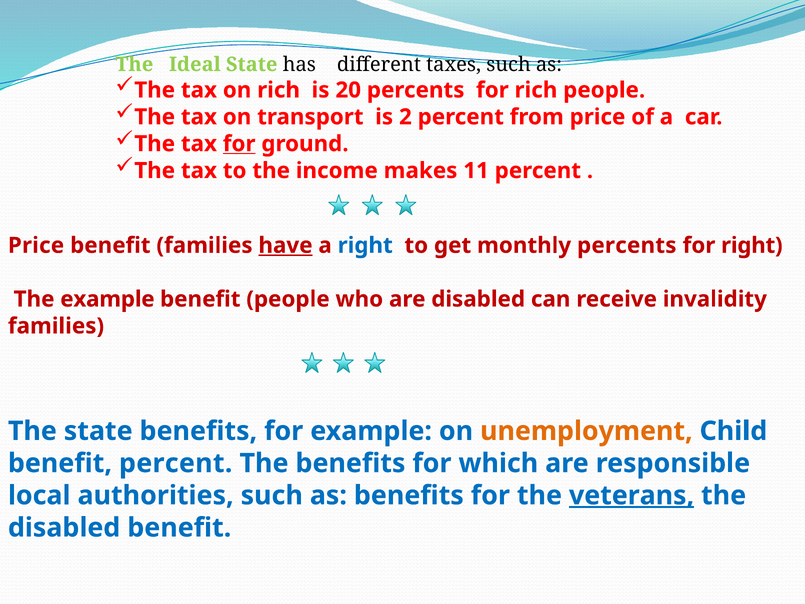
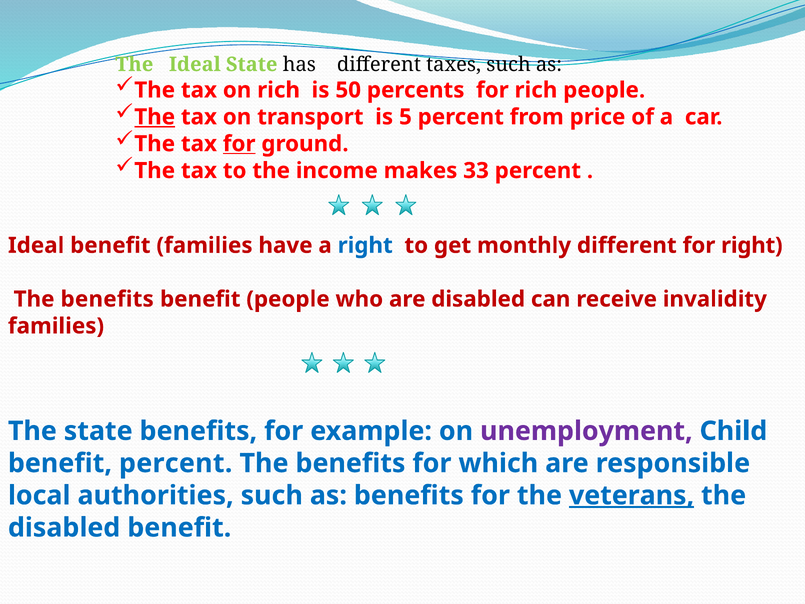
20: 20 -> 50 (348, 90)
The underline: none -> present (155, 117)
2: 2 -> 5 (405, 117)
11: 11 -> 33 (476, 171)
Price: Price -> Ideal (36, 245)
have underline: present -> none (285, 245)
monthly percents: percents -> different (627, 245)
example: example -> benefits (107, 299)
unemployment colour: orange -> purple (586, 431)
